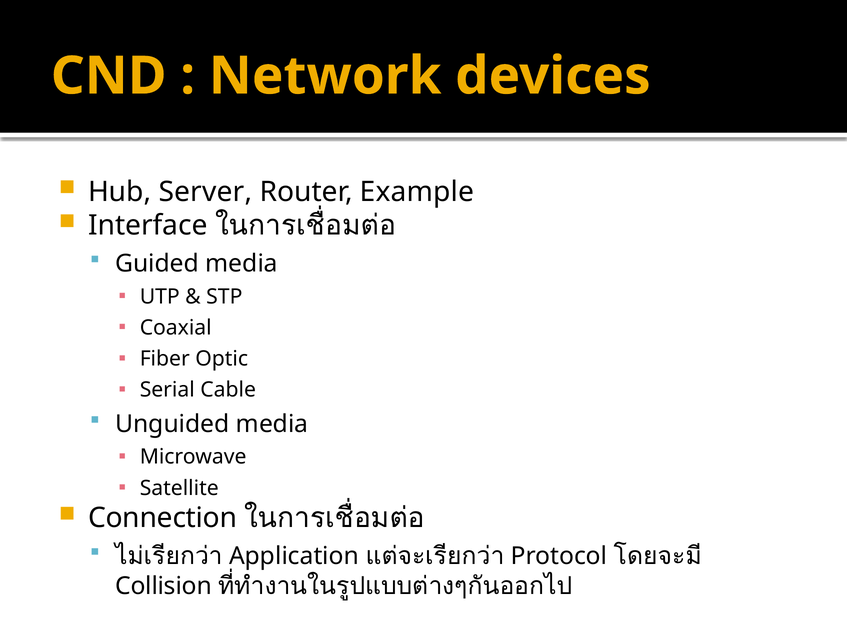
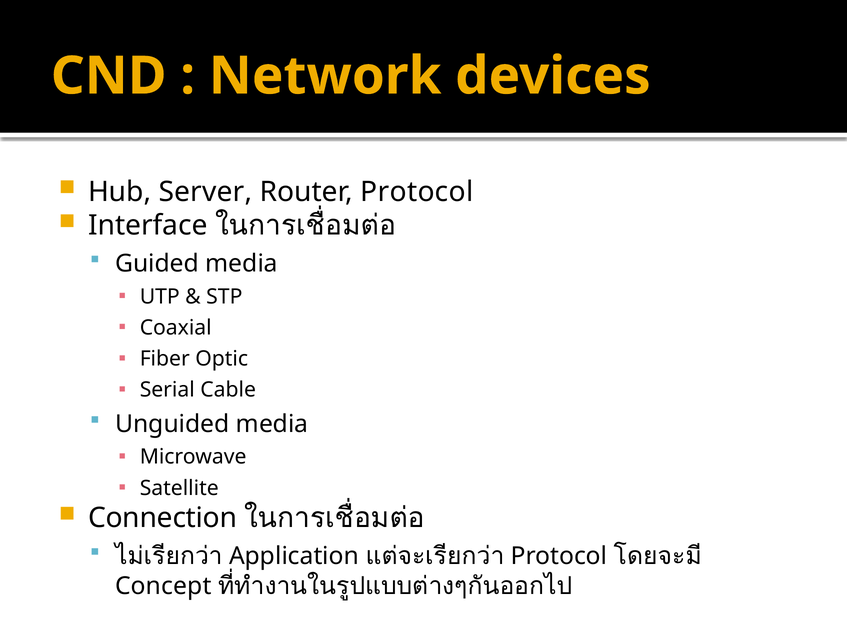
Router Example: Example -> Protocol (417, 192)
Collision: Collision -> Concept (163, 586)
